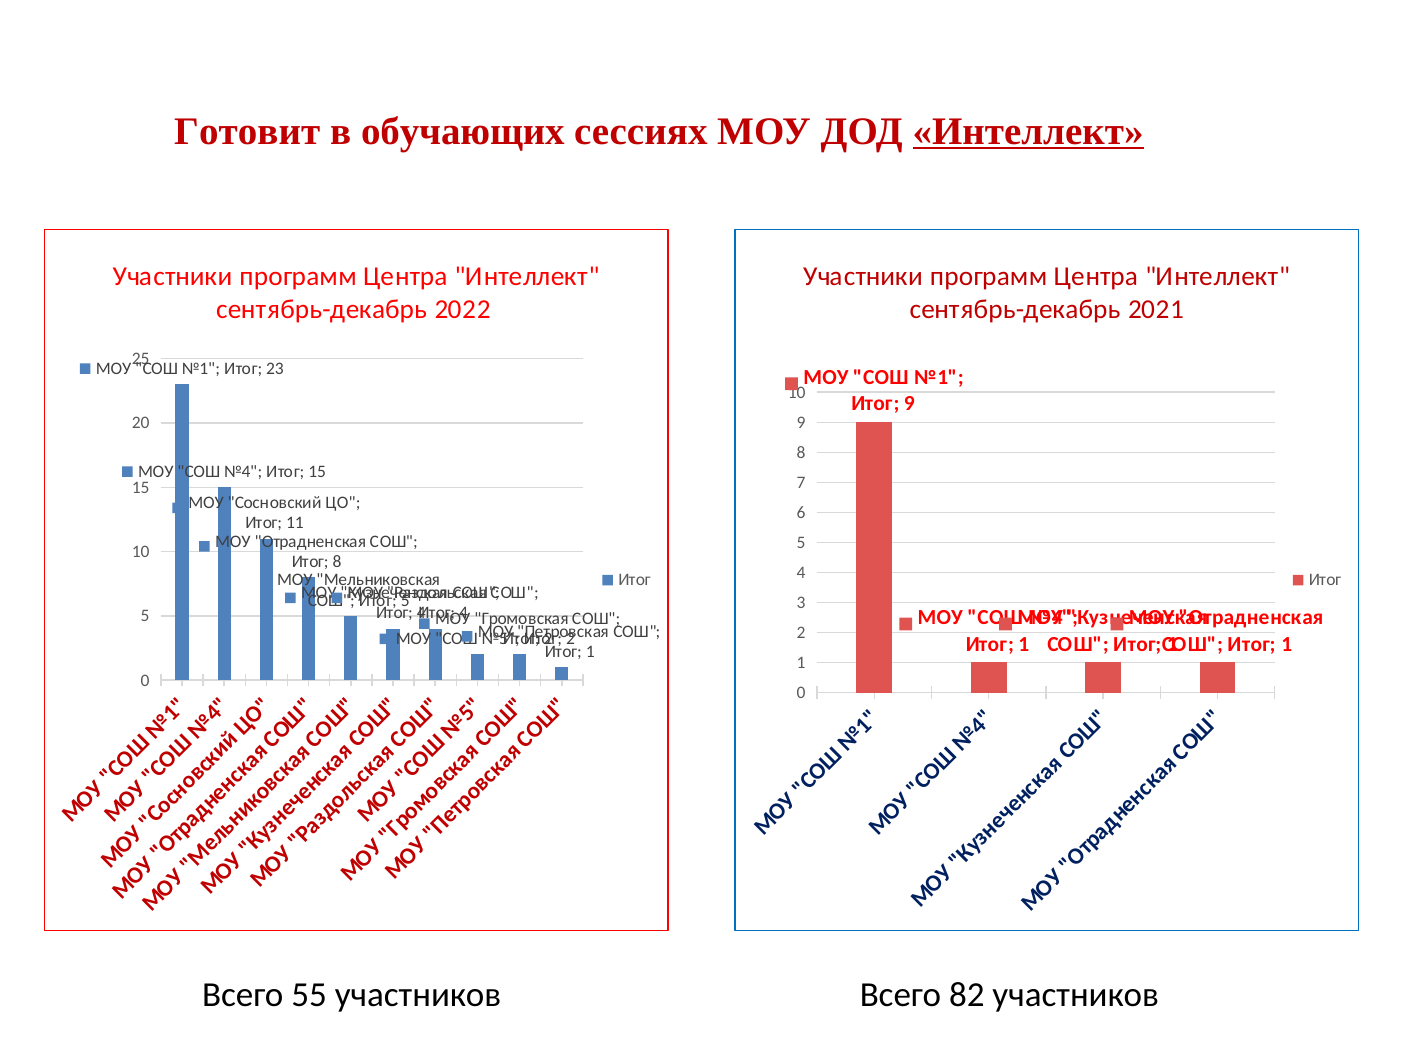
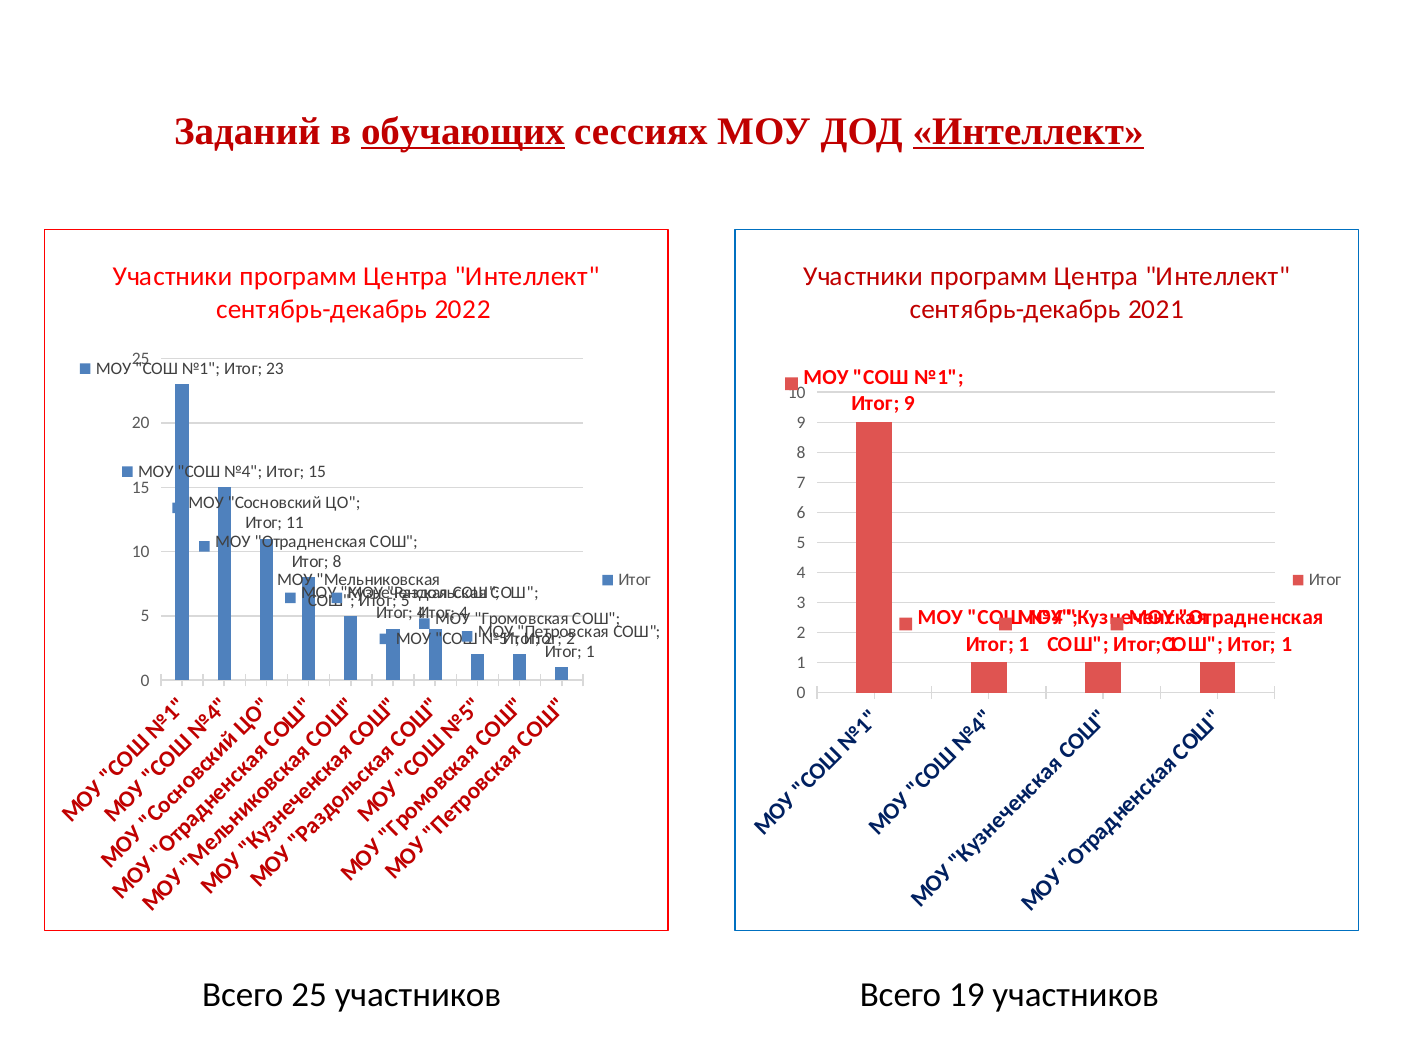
Готовит: Готовит -> Заданий (247, 132)
обучающих underline: none -> present (463, 132)
Всего 55: 55 -> 25 (309, 995)
82: 82 -> 19 (967, 995)
